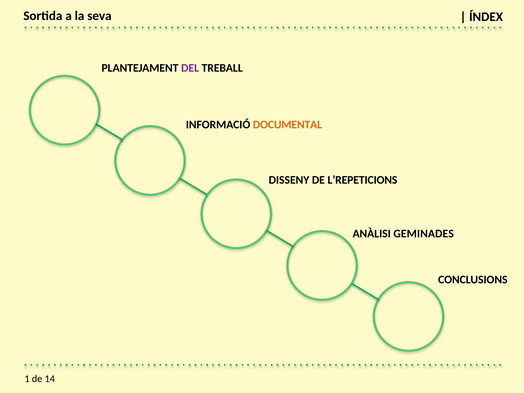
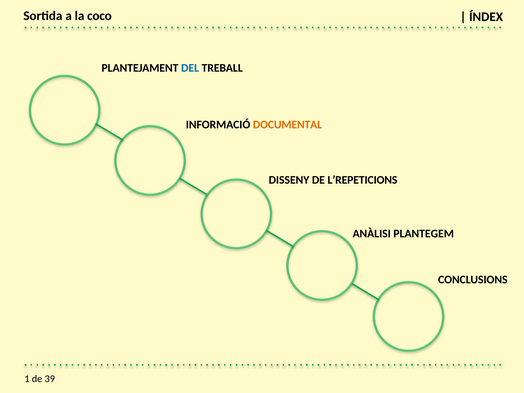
seva: seva -> coco (99, 16)
DEL colour: purple -> blue (190, 68)
GEMINADES: GEMINADES -> PLANTEGEM (424, 234)
14: 14 -> 39 (50, 379)
